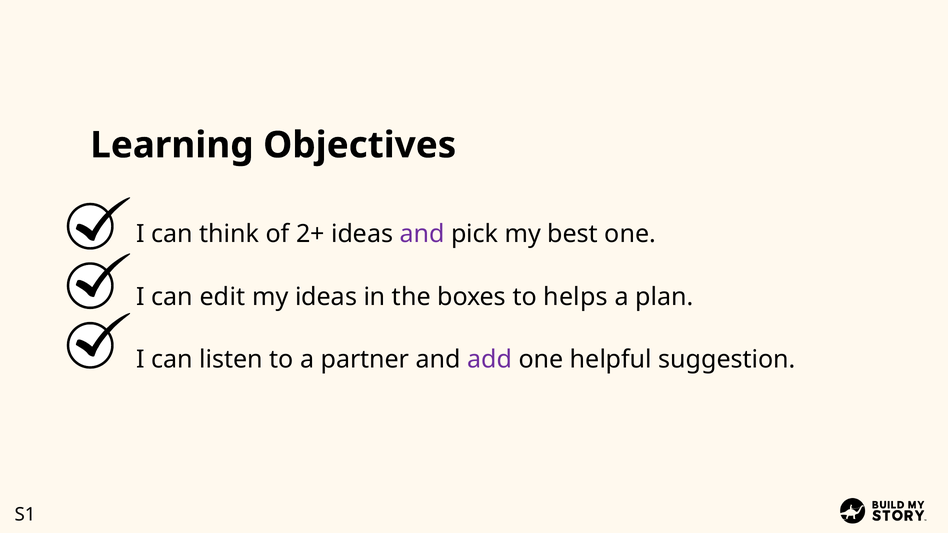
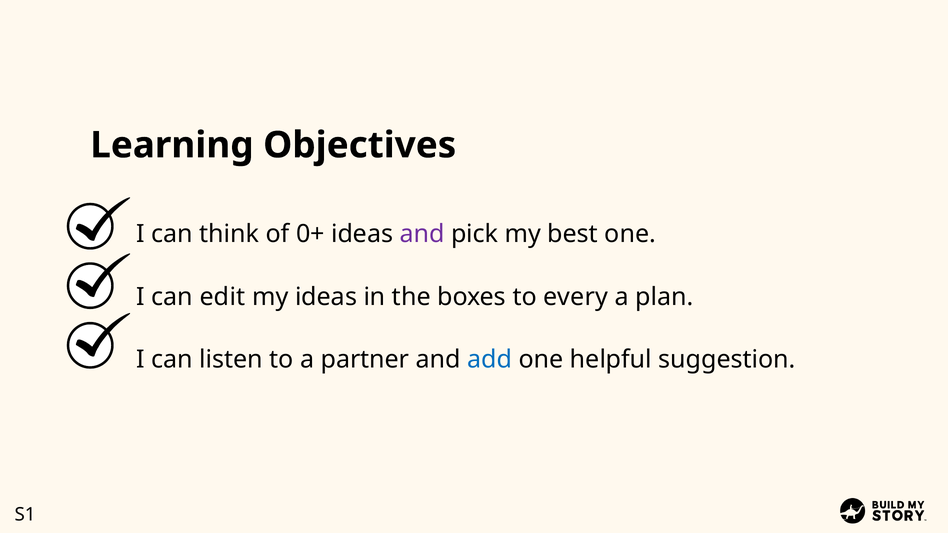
2+: 2+ -> 0+ (310, 234)
helps: helps -> every (576, 297)
add colour: purple -> blue (490, 360)
